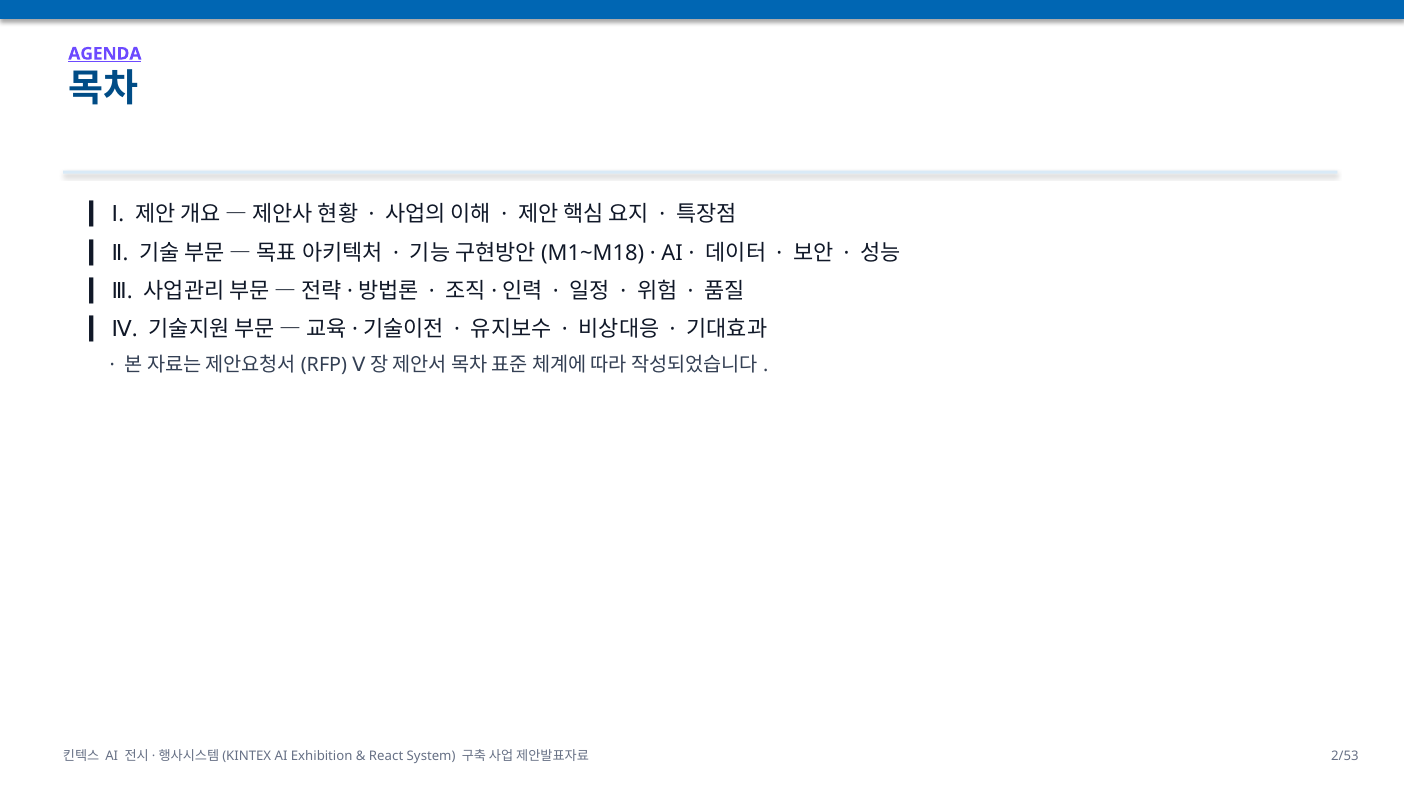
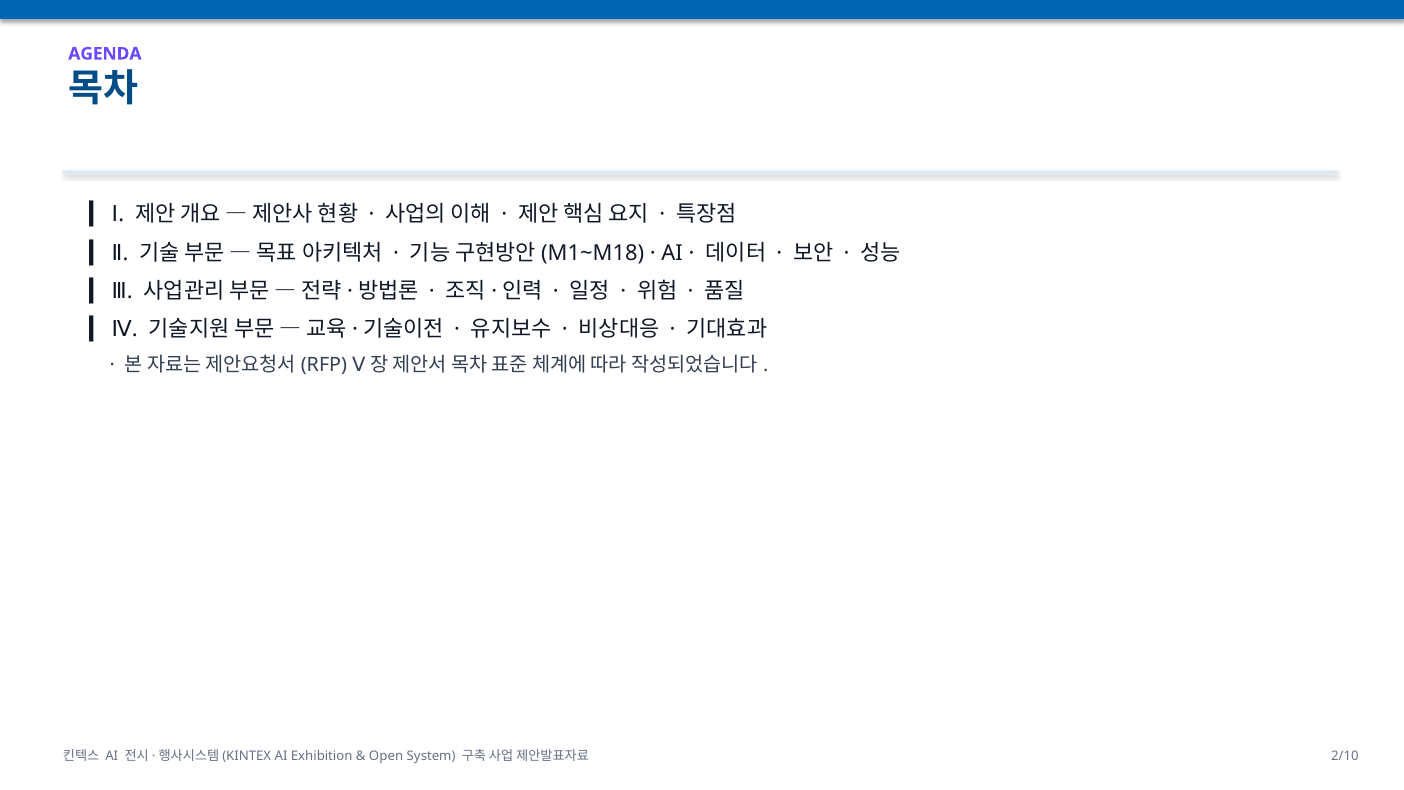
AGENDA underline: present -> none (105, 54)
React: React -> Open (386, 756)
2/53: 2/53 -> 2/10 (1345, 756)
